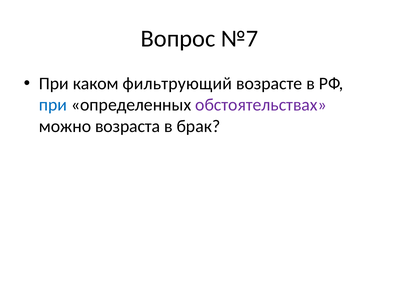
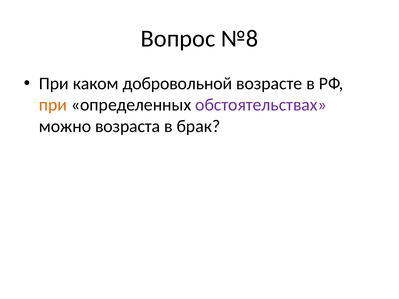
№7: №7 -> №8 (240, 39)
фильтрующий: фильтрующий -> добровольной (177, 84)
при colour: blue -> orange (53, 105)
